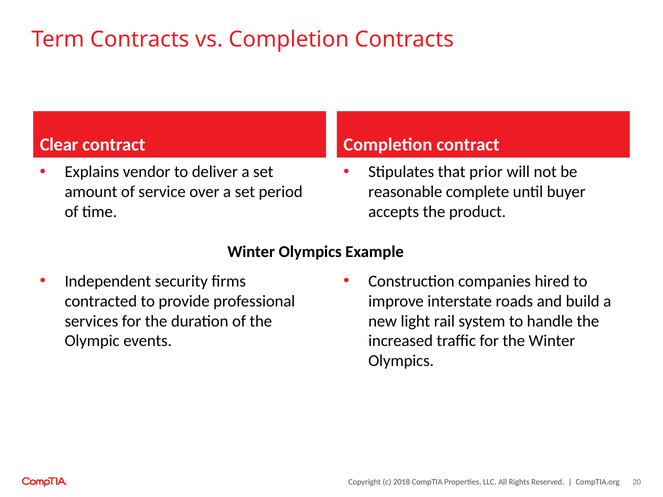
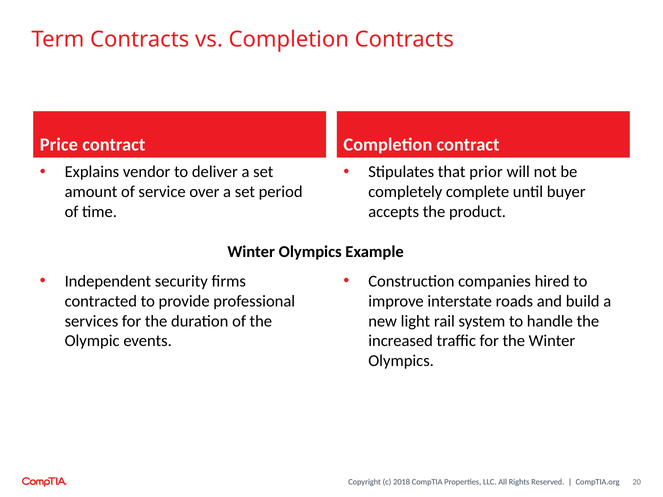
Clear: Clear -> Price (59, 145)
reasonable: reasonable -> completely (405, 192)
